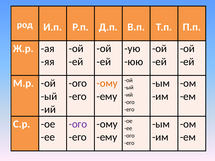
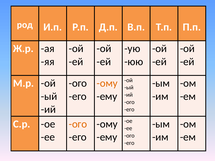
ого colour: purple -> orange (78, 124)
